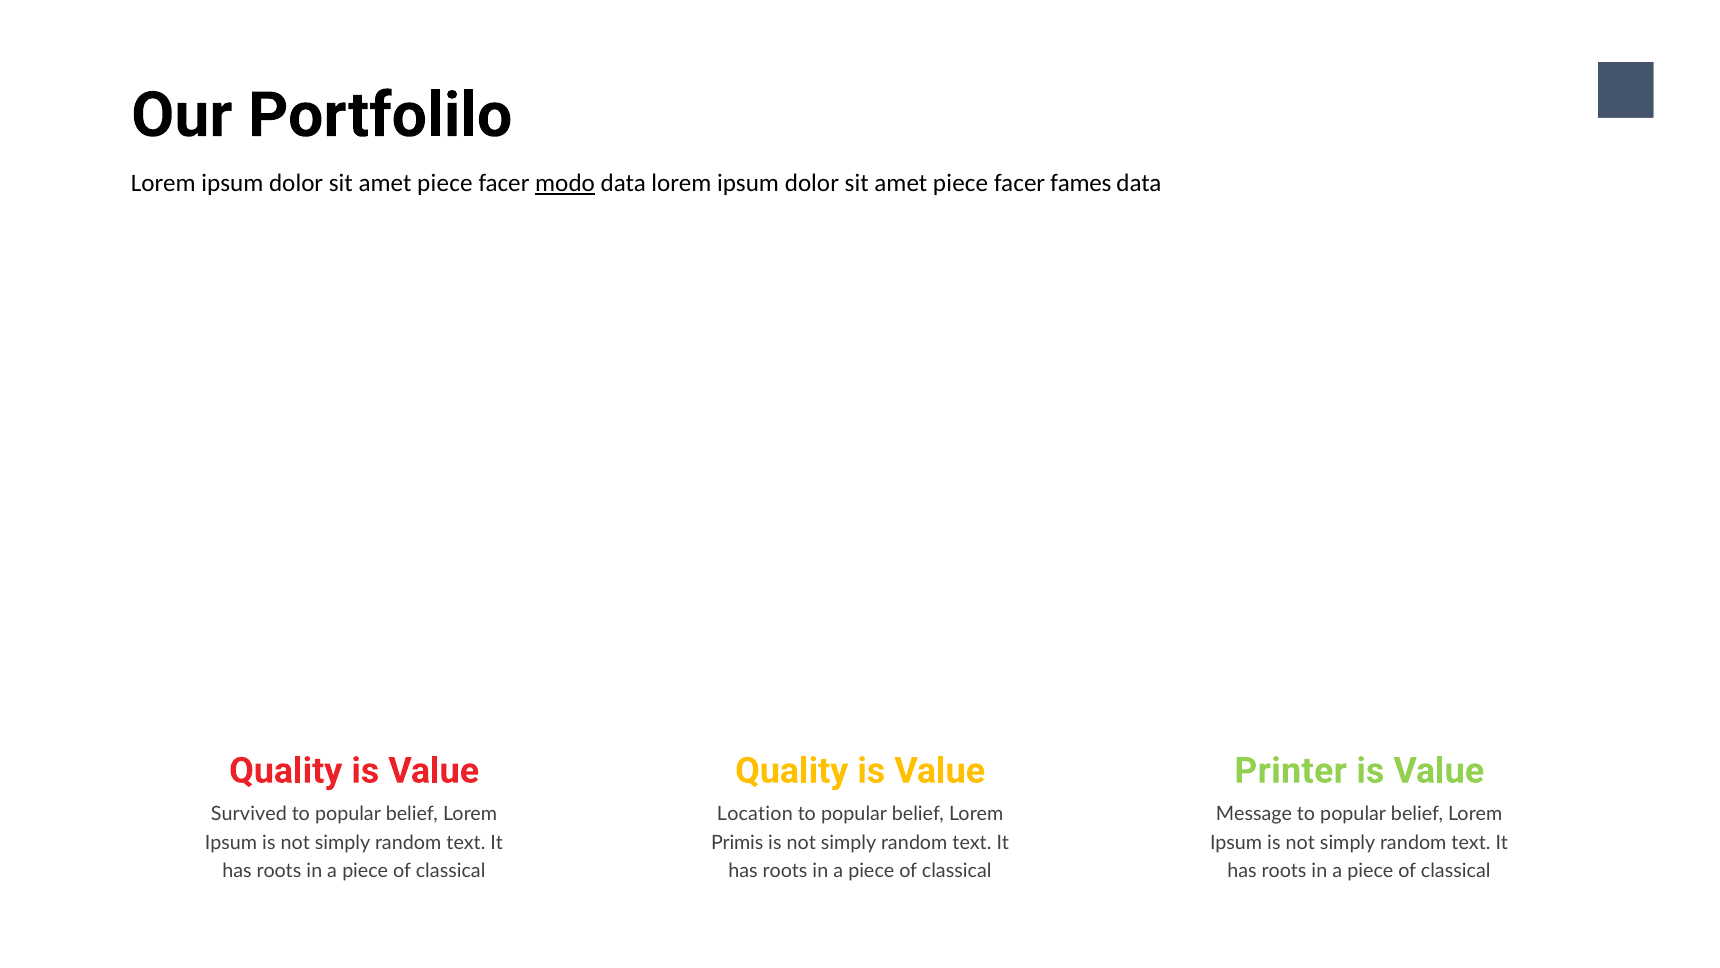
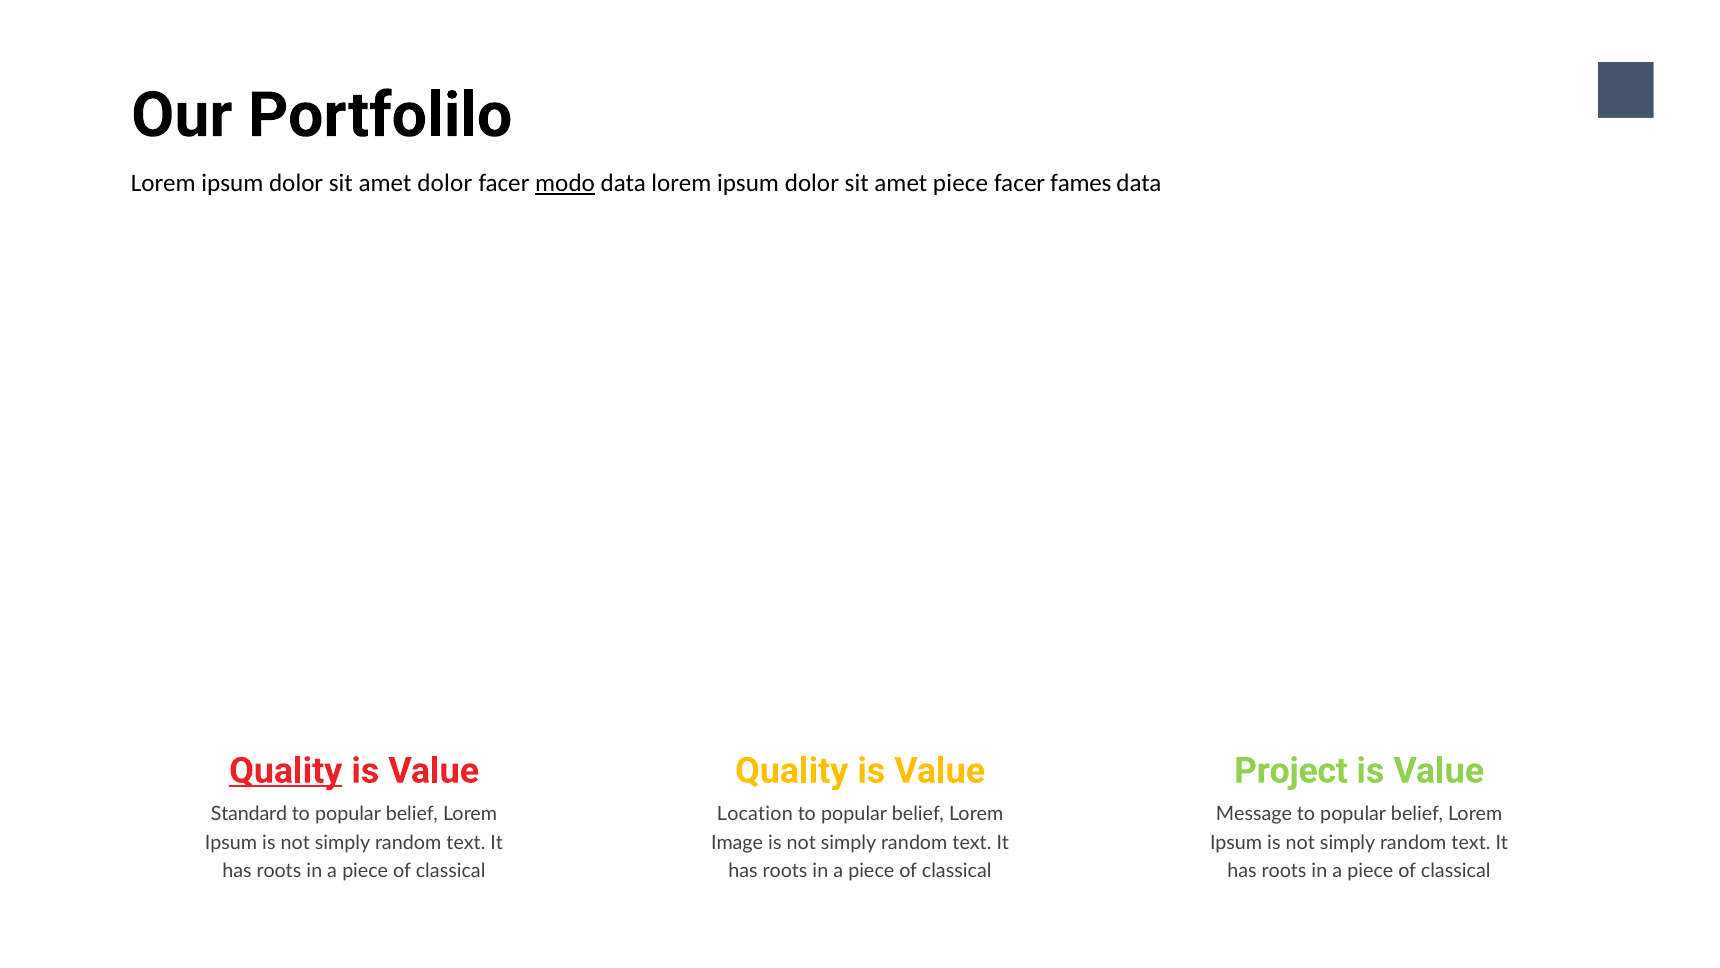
piece: piece -> dolor (445, 183)
Quality underline: none -> present (286, 770)
Printer: Printer -> Project (1291, 770)
Survived: Survived -> Standard (249, 814)
Primis: Primis -> Image (737, 842)
